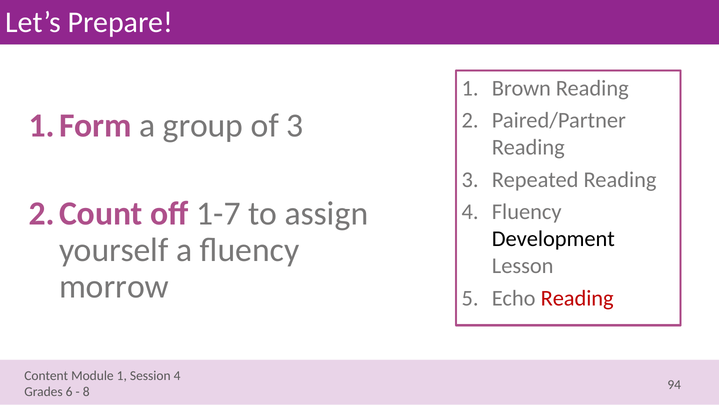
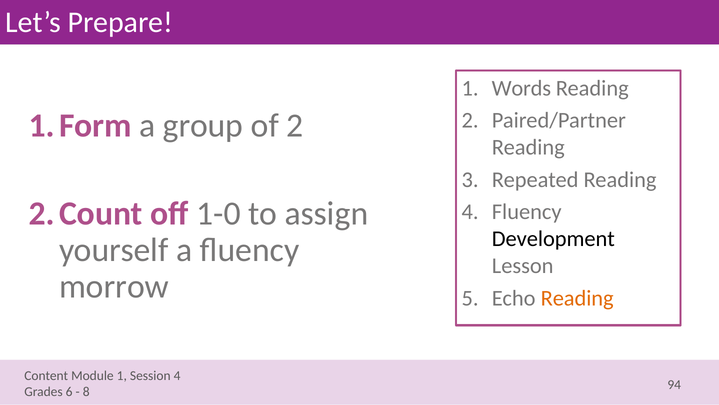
Brown: Brown -> Words (521, 88)
of 3: 3 -> 2 (295, 125)
1-7: 1-7 -> 1-0 (218, 213)
Reading colour: red -> orange (577, 298)
